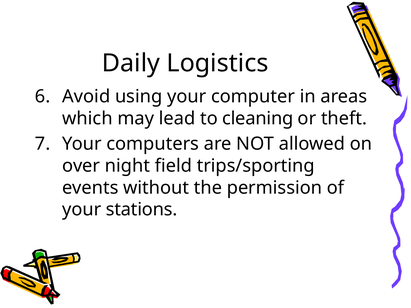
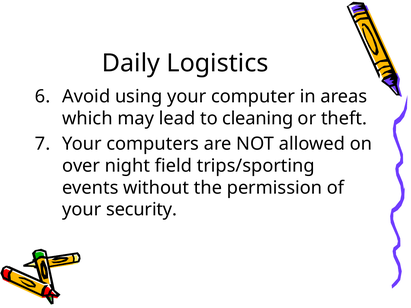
stations: stations -> security (142, 210)
